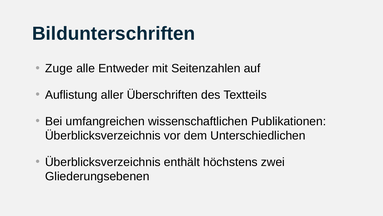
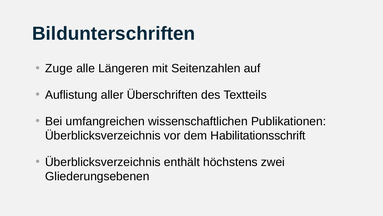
Entweder: Entweder -> Längeren (124, 68)
Unterschiedlichen: Unterschiedlichen -> Habilitationsschrift (258, 135)
